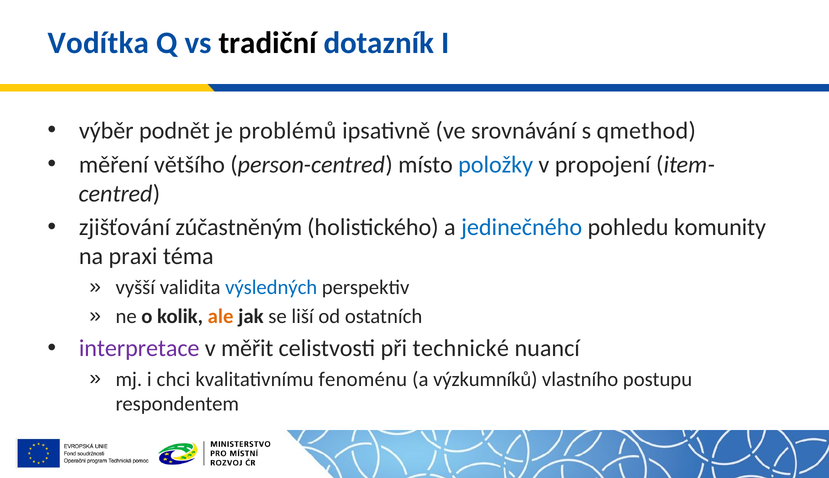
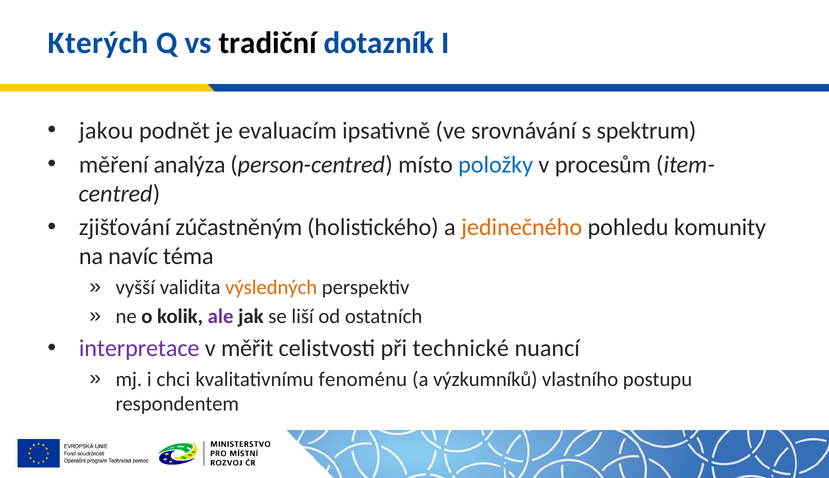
Vodítka: Vodítka -> Kterých (98, 43)
výběr: výběr -> jakou (106, 131)
problémů: problémů -> evaluacím (288, 131)
qmethod: qmethod -> spektrum (646, 131)
většího: většího -> analýza (190, 164)
propojení: propojení -> procesům (603, 164)
jedinečného colour: blue -> orange (522, 227)
praxi: praxi -> navíc (133, 256)
výsledných colour: blue -> orange (271, 287)
ale colour: orange -> purple (221, 316)
